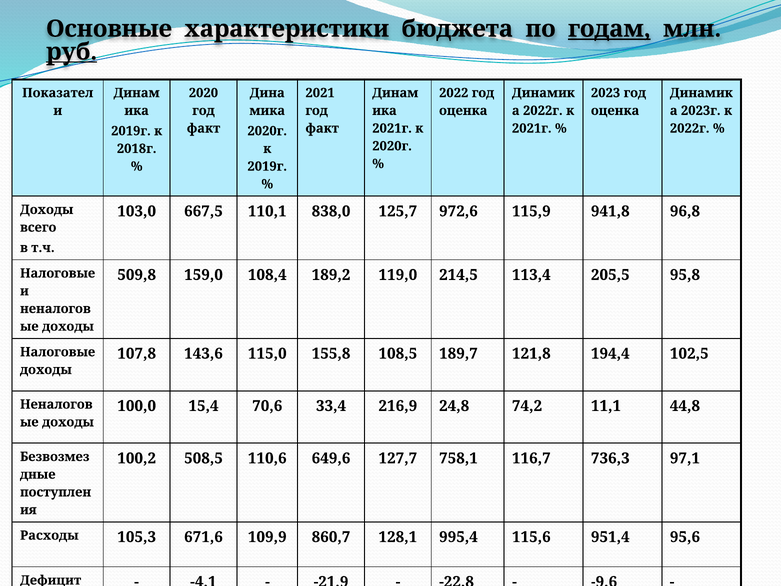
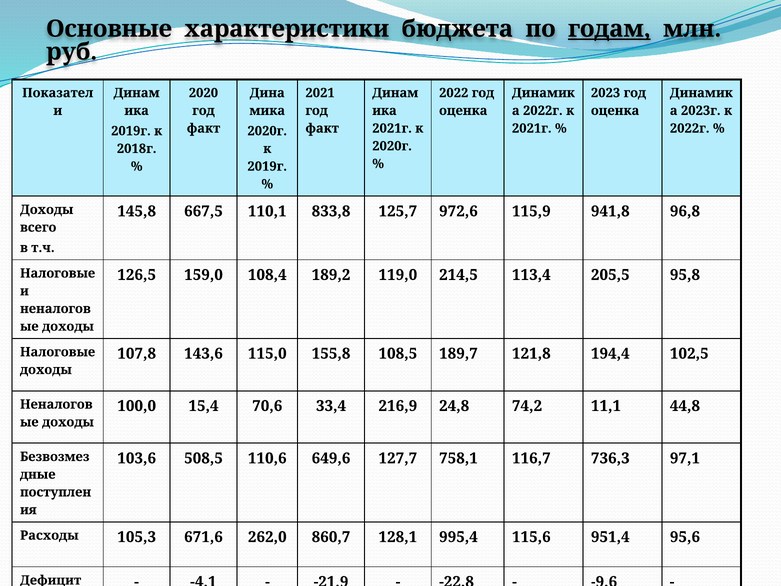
руб underline: present -> none (72, 52)
103,0: 103,0 -> 145,8 (137, 211)
838,0: 838,0 -> 833,8 (331, 211)
509,8: 509,8 -> 126,5 (137, 275)
100,2: 100,2 -> 103,6 (137, 458)
109,9: 109,9 -> 262,0 (267, 537)
